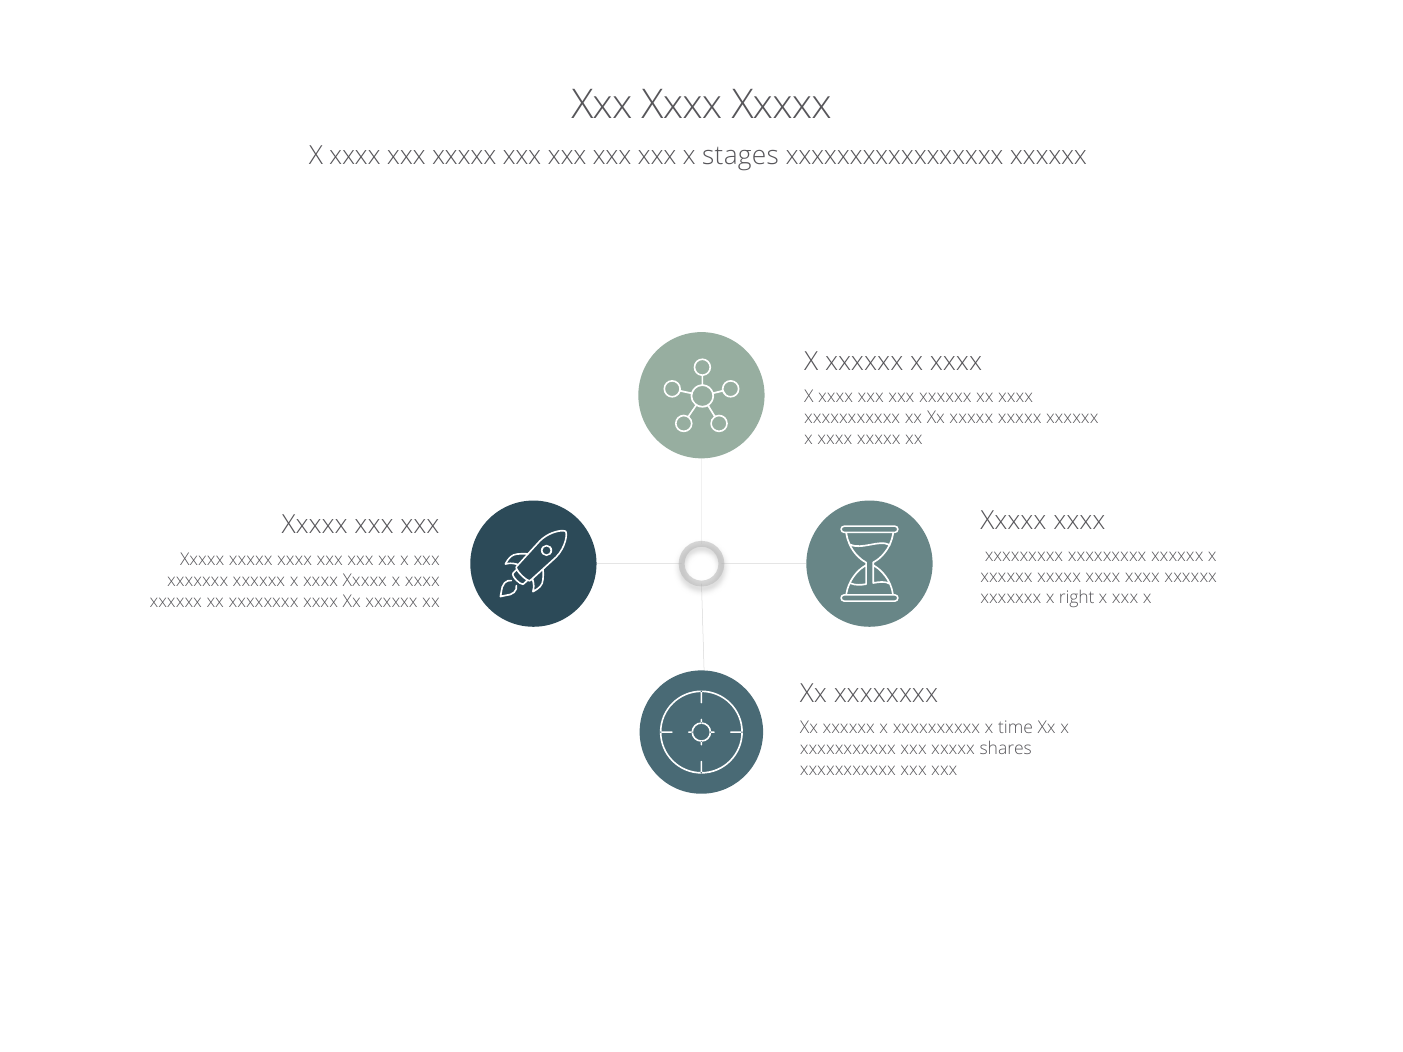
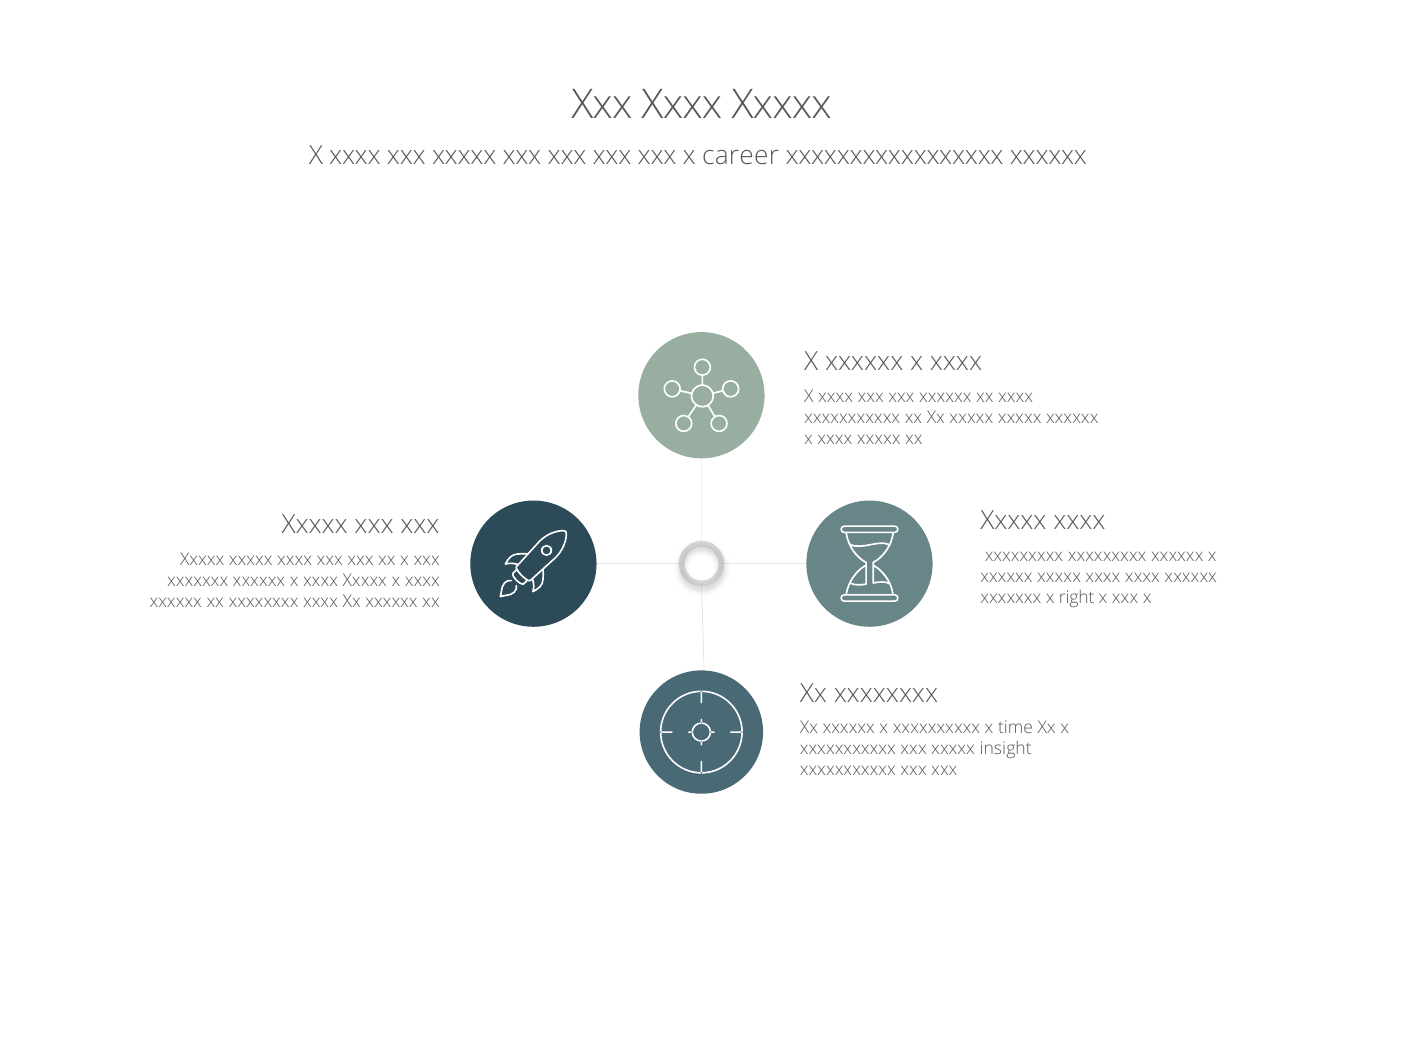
stages: stages -> career (741, 156)
shares: shares -> insight (1006, 749)
